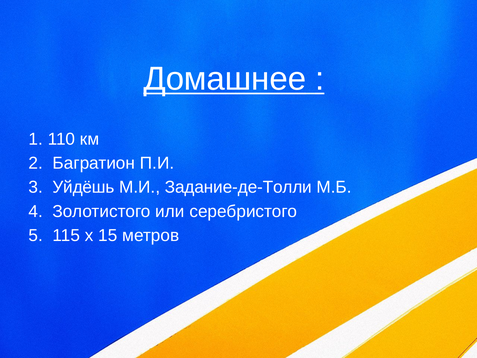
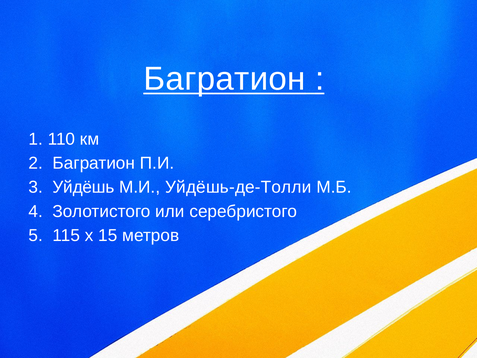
Домашнее: Домашнее -> Багратион (225, 79)
Задание-де-Толли: Задание-де-Толли -> Уйдёшь-де-Толли (238, 187)
